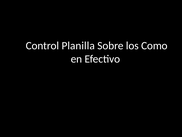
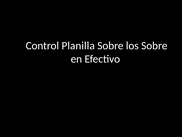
los Como: Como -> Sobre (154, 45)
